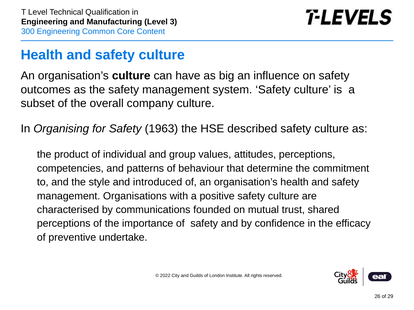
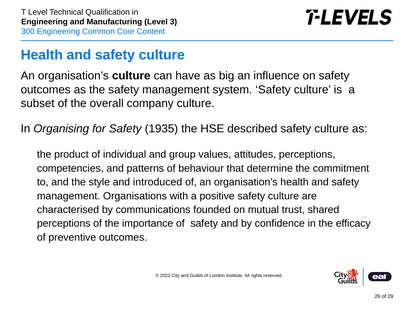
1963: 1963 -> 1935 (161, 129)
preventive undertake: undertake -> outcomes (123, 238)
